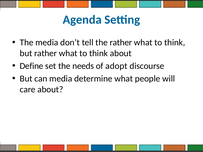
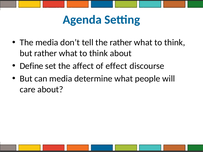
needs: needs -> affect (83, 66)
adopt: adopt -> effect (116, 66)
